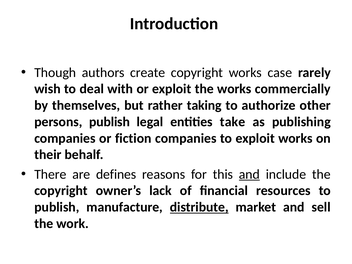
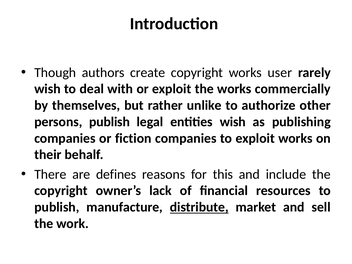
case: case -> user (280, 73)
taking: taking -> unlike (204, 105)
entities take: take -> wish (233, 122)
and underline: present -> none (249, 174)
